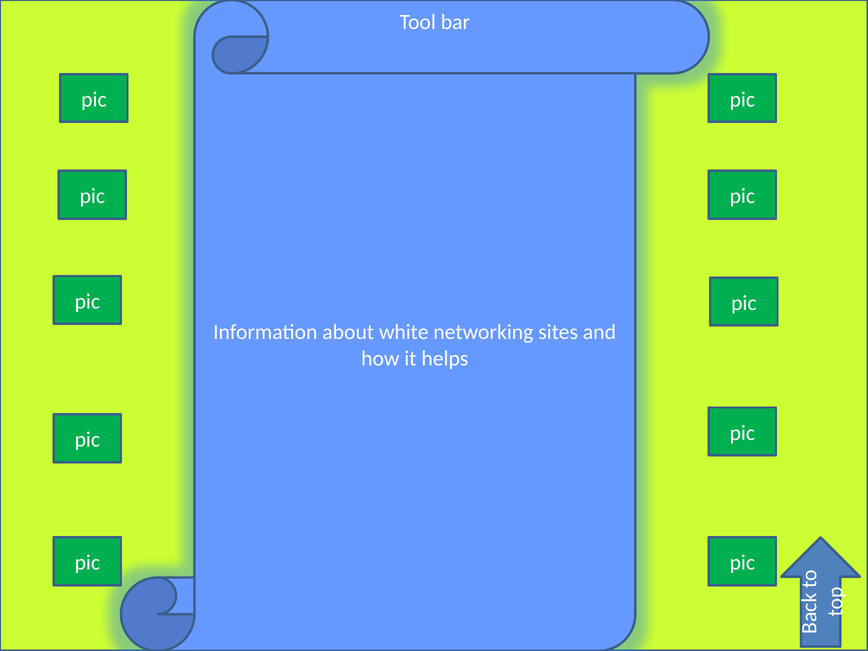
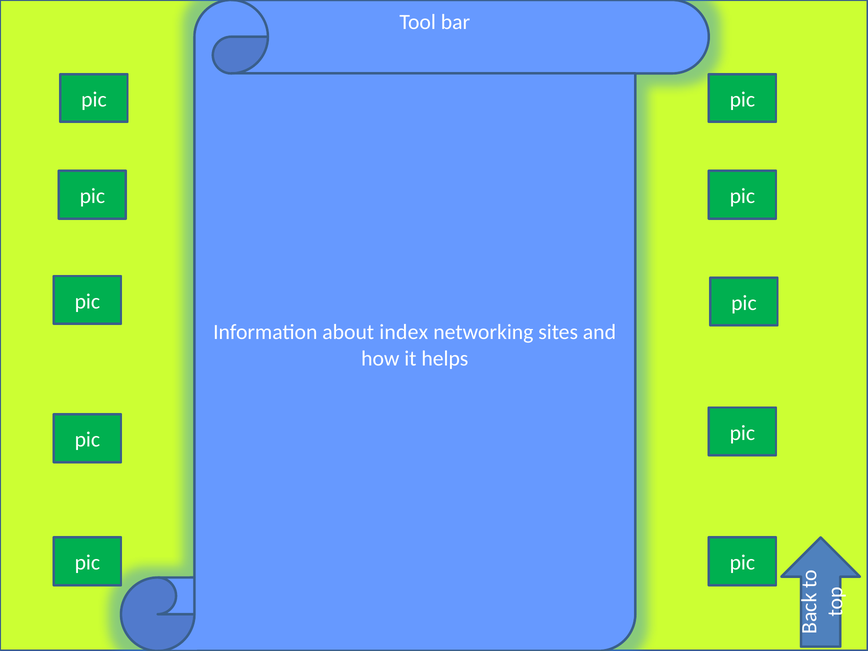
white: white -> index (404, 332)
